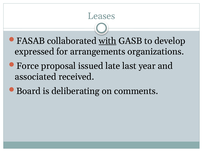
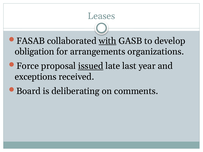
expressed: expressed -> obligation (35, 52)
issued underline: none -> present (91, 66)
associated: associated -> exceptions (36, 77)
